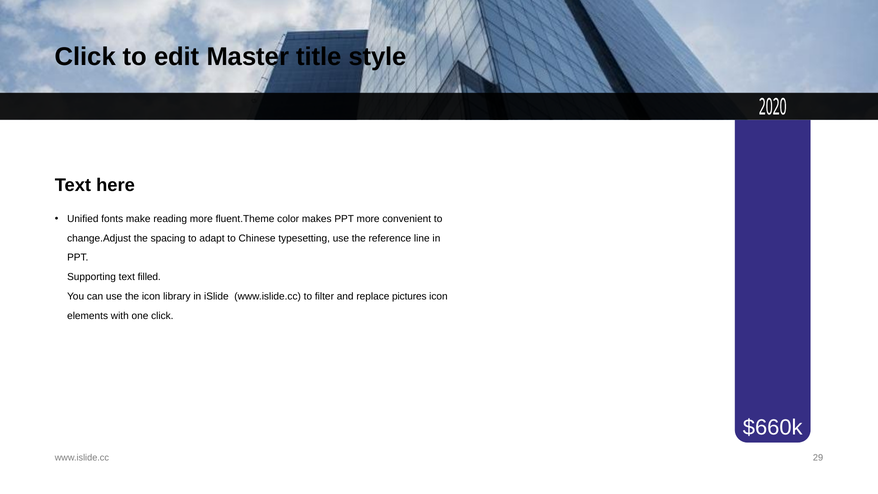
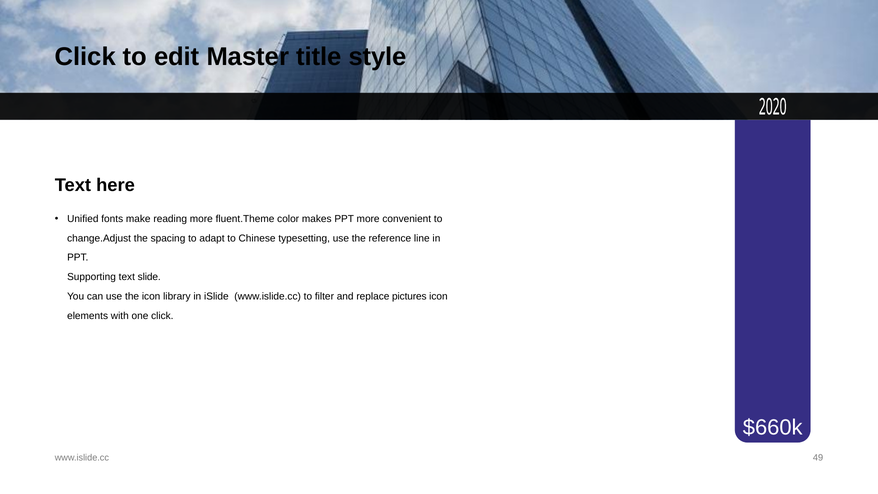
filled: filled -> slide (149, 277)
29: 29 -> 49 (818, 457)
